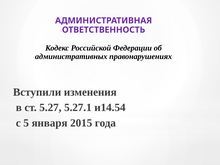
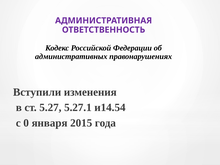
5: 5 -> 0 (26, 123)
